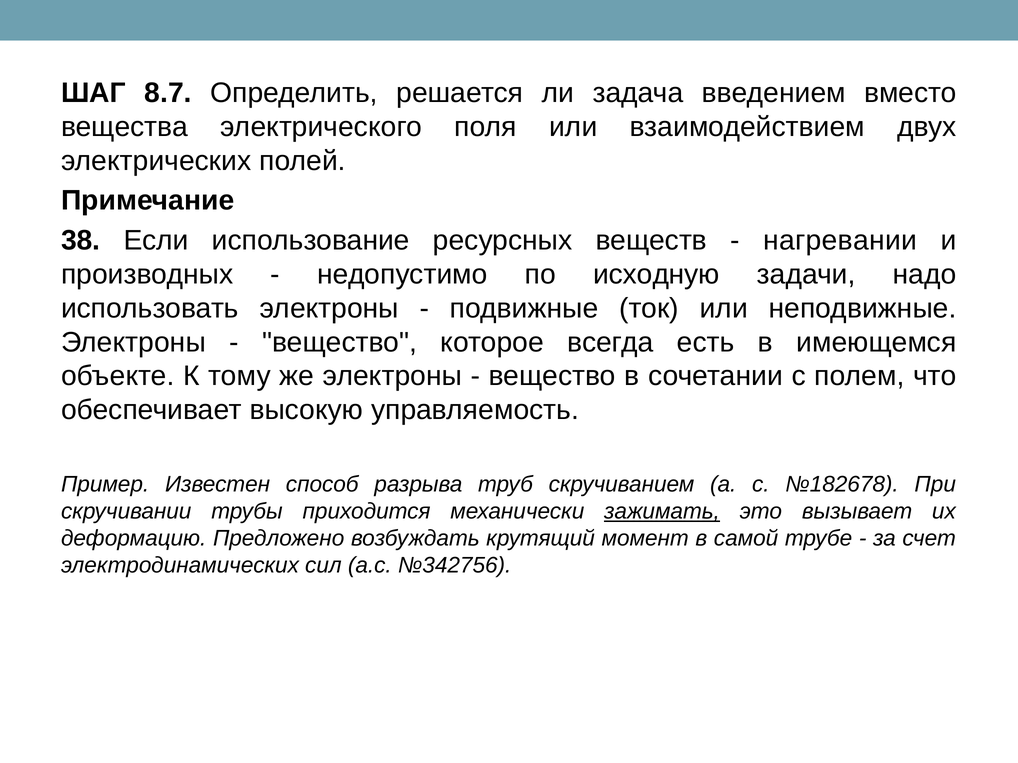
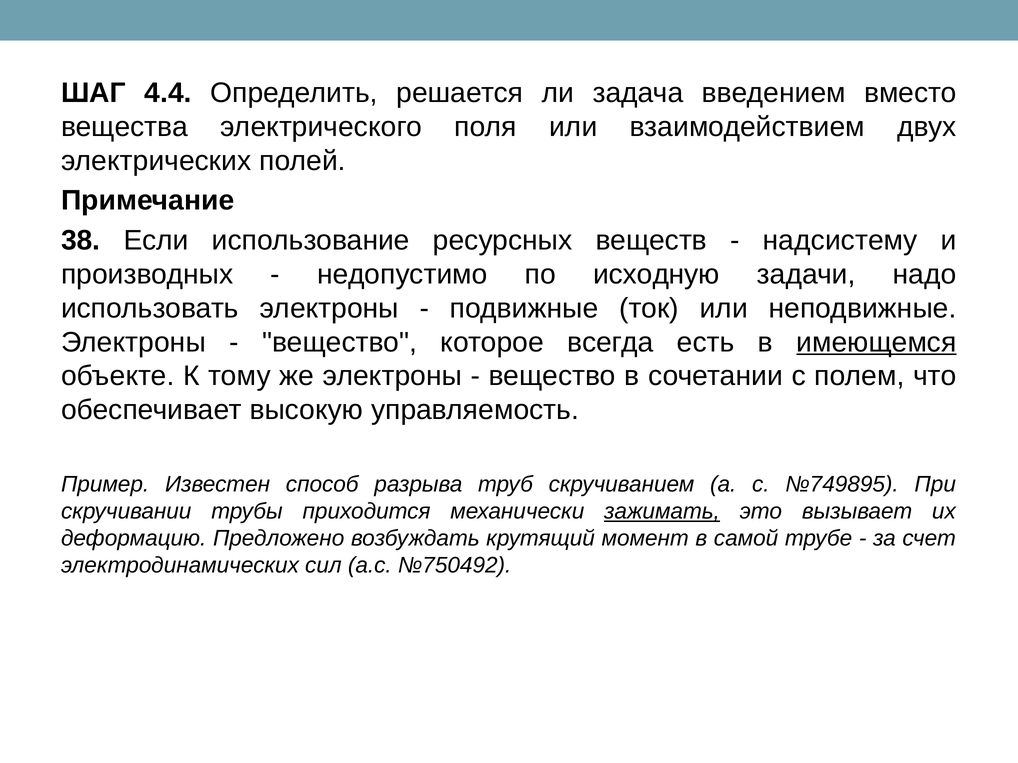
8.7: 8.7 -> 4.4 (168, 93)
нагревании: нагревании -> надсистему (840, 240)
имеющемся underline: none -> present (876, 342)
№182678: №182678 -> №749895 (842, 485)
№342756: №342756 -> №750492 (455, 566)
